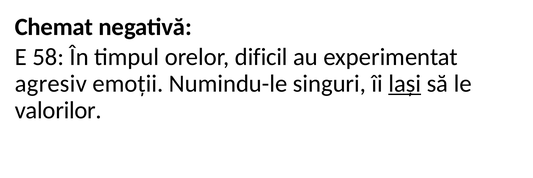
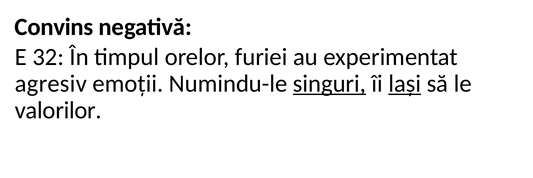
Chemat: Chemat -> Convins (54, 27)
58: 58 -> 32 (48, 57)
dificil: dificil -> furiei (261, 57)
singuri underline: none -> present (329, 84)
